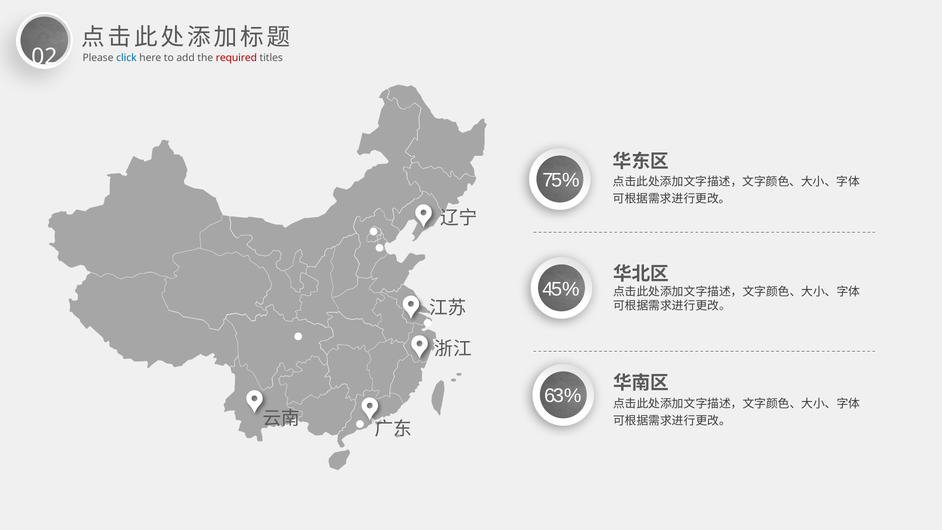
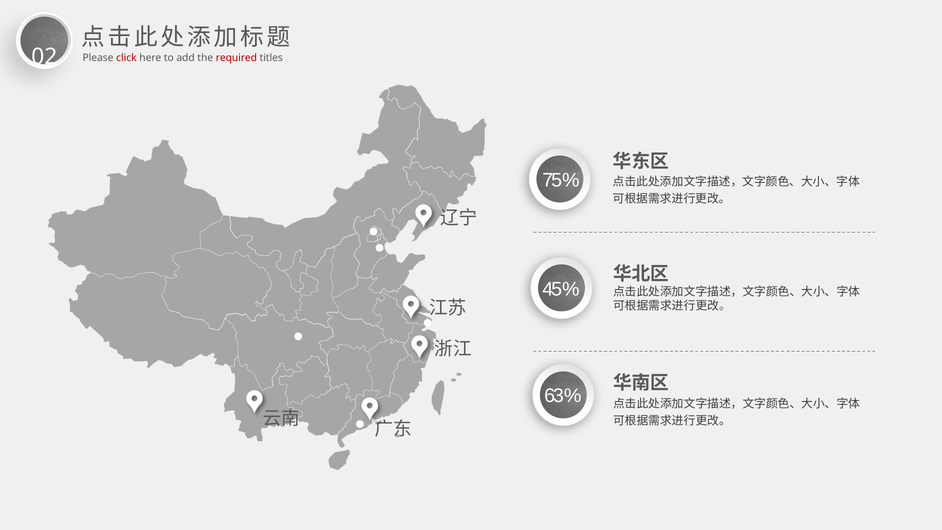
click colour: blue -> red (126, 58)
